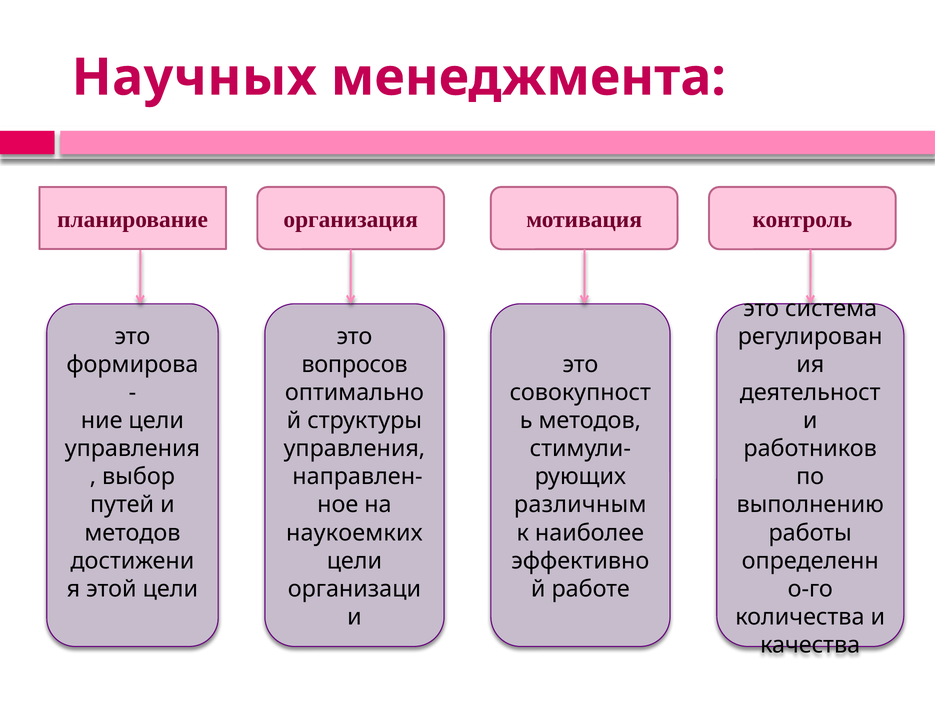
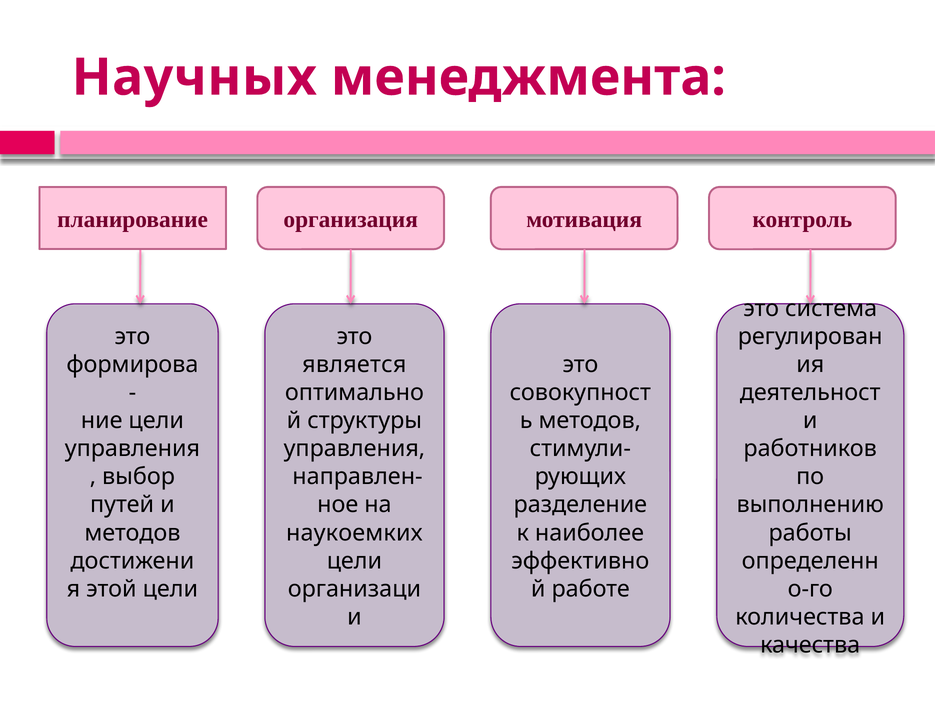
вопросов: вопросов -> является (354, 365)
различным: различным -> разделение (580, 505)
